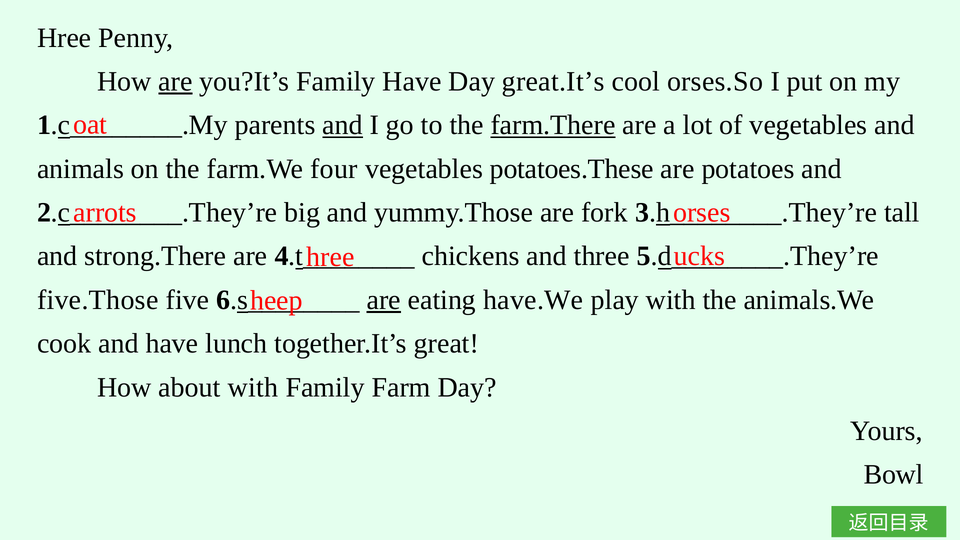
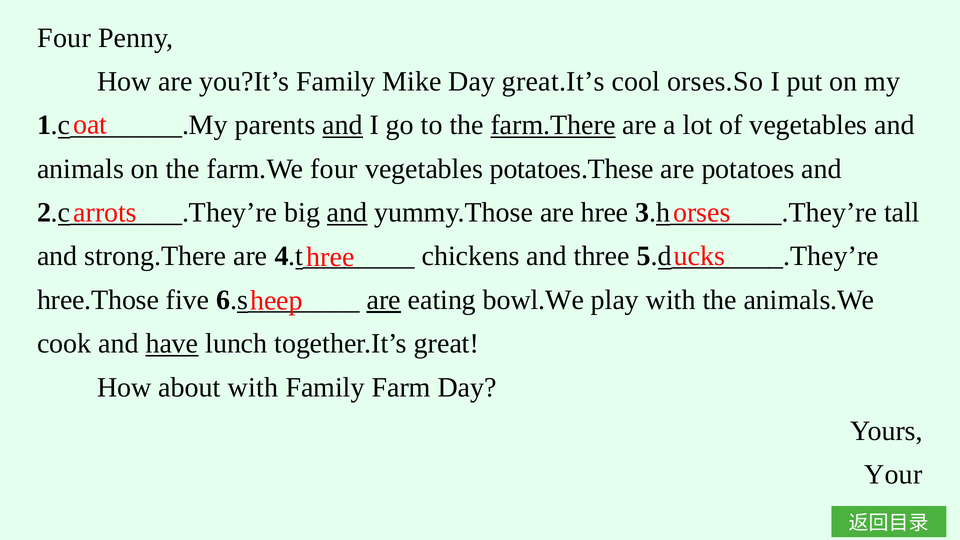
Hree: Hree -> Four (64, 38)
are underline: present -> none (175, 82)
Family Have: Have -> Mike (412, 82)
and underline: none -> present (347, 213)
are fork: fork -> hree (605, 213)
five.Those: five.Those -> hree.Those (98, 300)
have.We: have.We -> bowl.We (533, 300)
have underline: none -> present (172, 344)
Bowl: Bowl -> Your (893, 475)
